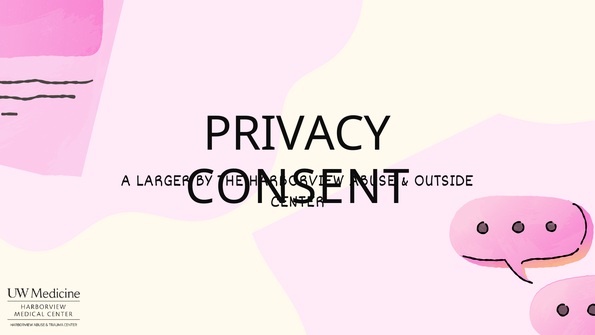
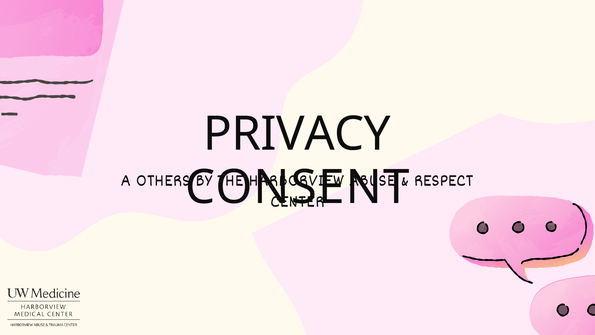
LARGER: LARGER -> OTHERS (163, 180)
OUTSIDE: OUTSIDE -> RESPECT (444, 180)
